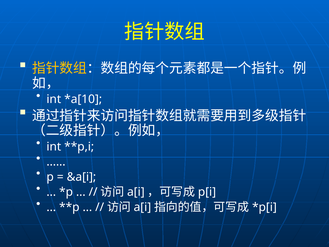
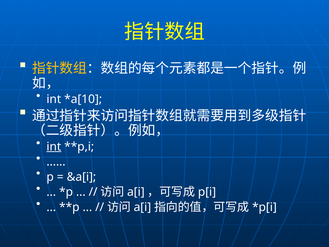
int underline: none -> present (54, 146)
